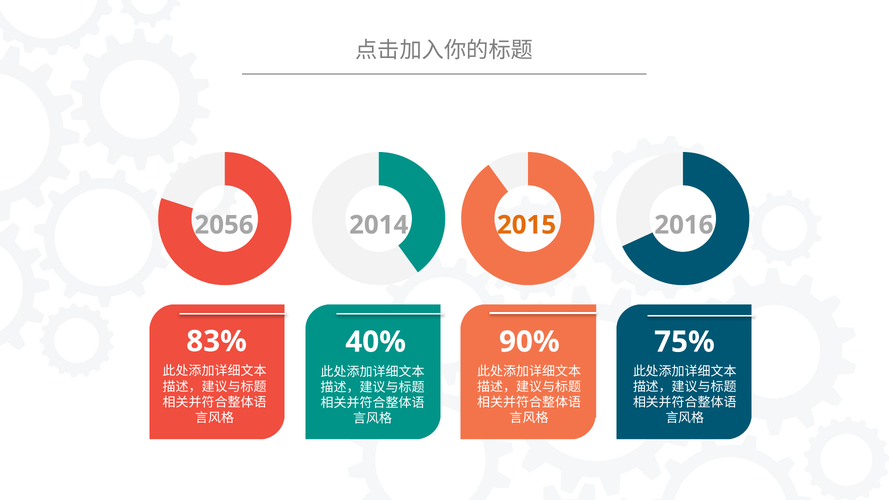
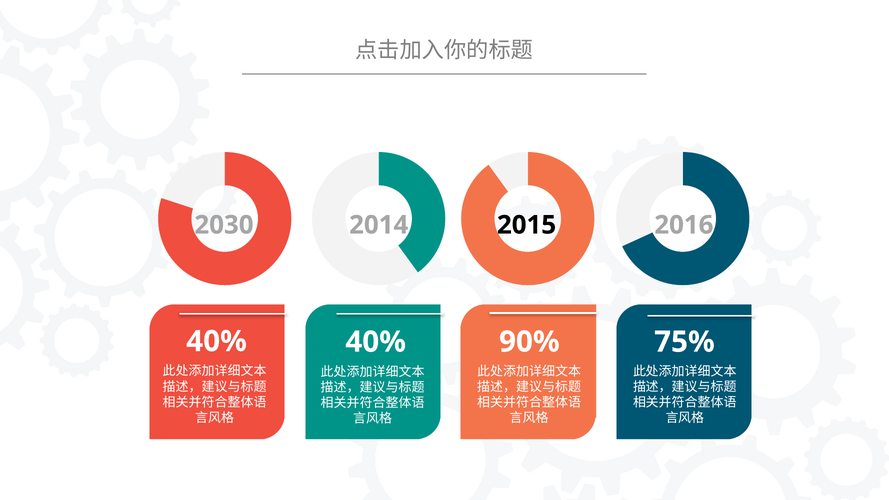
2056: 2056 -> 2030 (224, 225)
2015 colour: orange -> black (527, 225)
83%: 83% -> 40% (217, 342)
